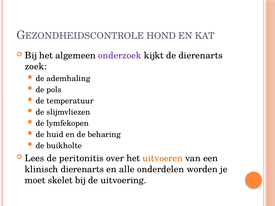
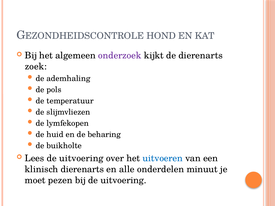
Lees de peritonitis: peritonitis -> uitvoering (81, 159)
uitvoeren colour: orange -> blue (163, 159)
worden: worden -> minuut (202, 170)
skelet: skelet -> pezen (60, 181)
